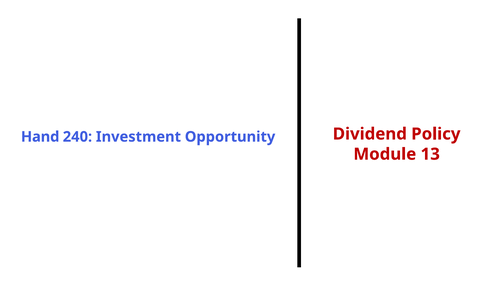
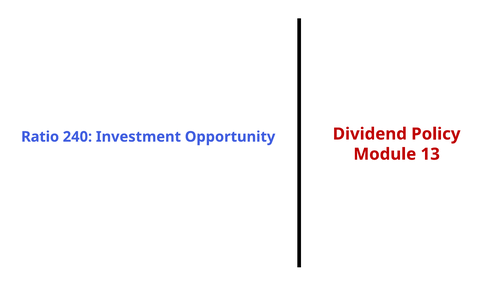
Hand: Hand -> Ratio (40, 137)
